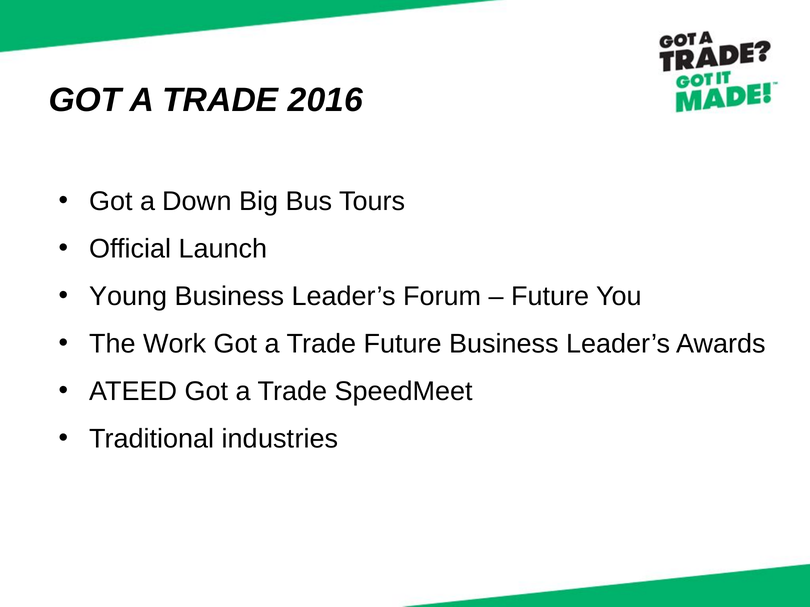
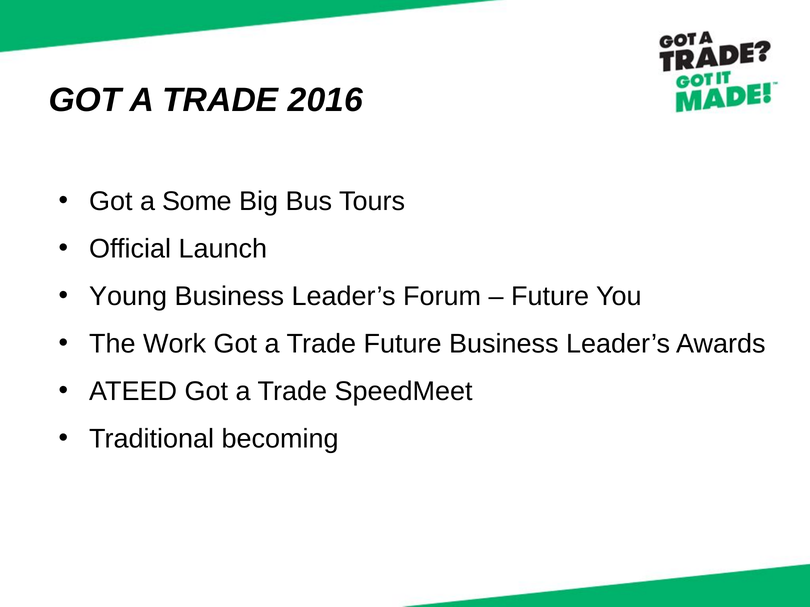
Down: Down -> Some (197, 202)
industries: industries -> becoming (280, 439)
